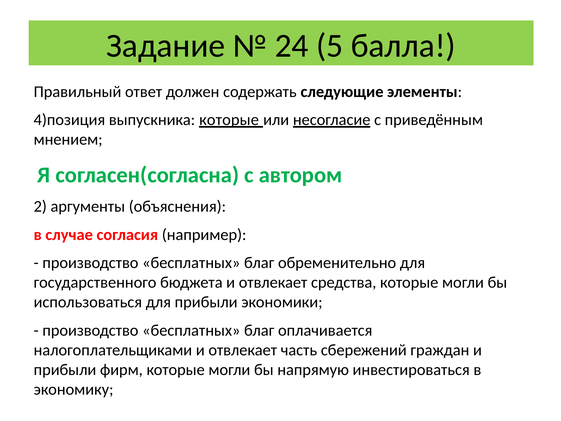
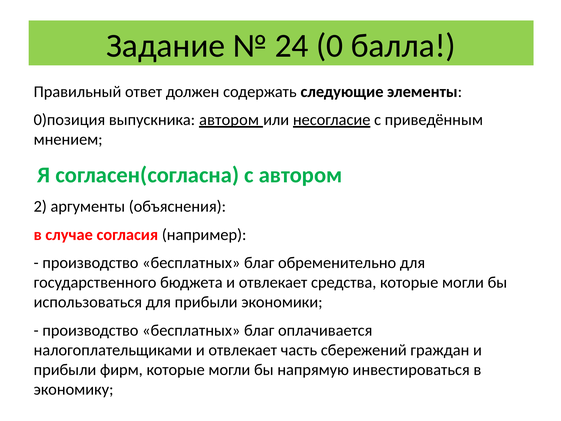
5: 5 -> 0 (330, 46)
4)позиция: 4)позиция -> 0)позиция (69, 120)
выпускника которые: которые -> автором (229, 120)
